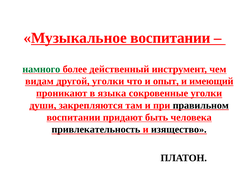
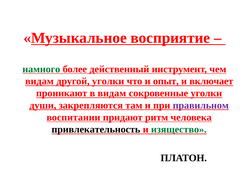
Музыкальное воспитании: воспитании -> восприятие (170, 38)
имеющий: имеющий -> включает (211, 81)
в языка: языка -> видам (112, 93)
правильном colour: black -> purple (201, 105)
быть: быть -> ритм (157, 117)
изящество colour: black -> green (179, 129)
